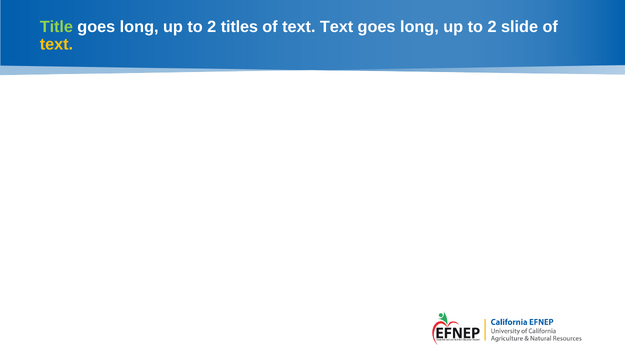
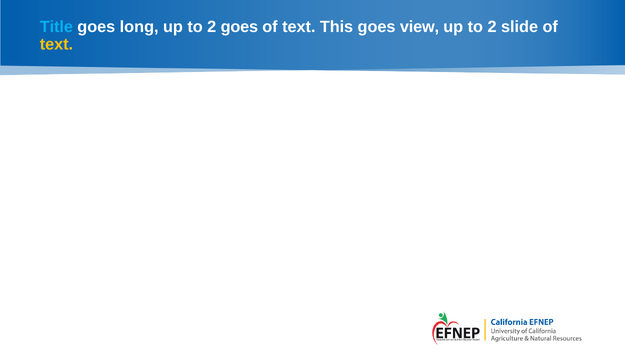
Title colour: light green -> light blue (56, 27)
2 titles: titles -> goes (239, 27)
text Text: Text -> This (337, 27)
long: long -> view (419, 27)
